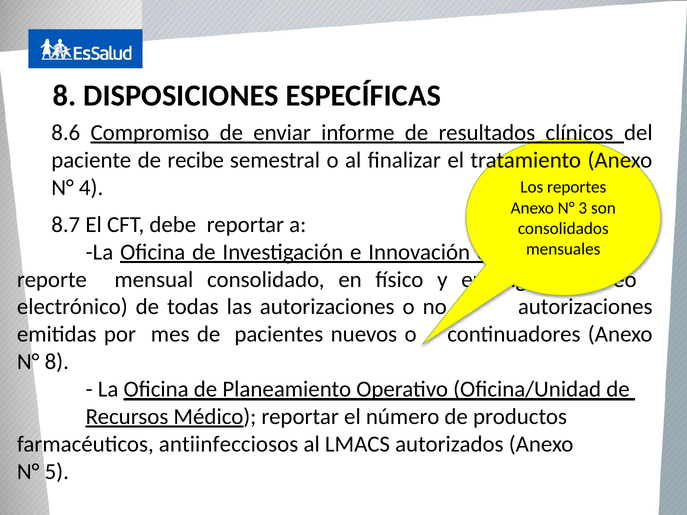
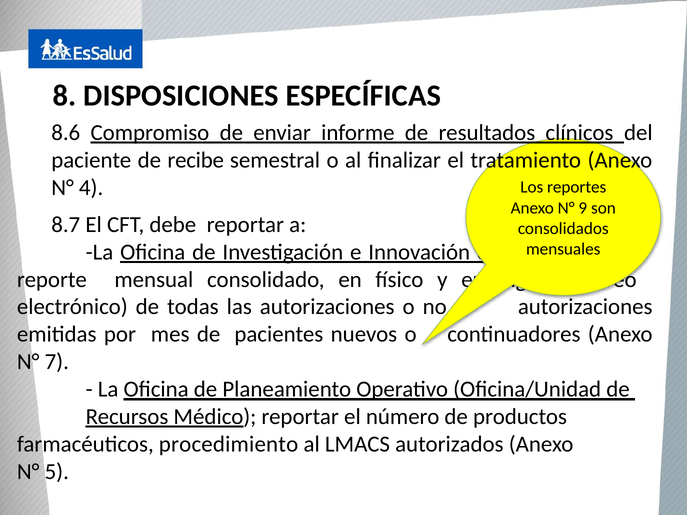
3: 3 -> 9 (583, 208)
N° 8: 8 -> 7 (57, 362)
antiinfecciosos: antiinfecciosos -> procedimiento (229, 444)
